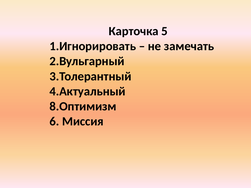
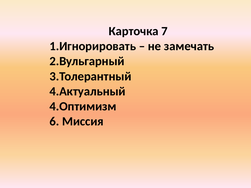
5: 5 -> 7 (165, 31)
8.Оптимизм: 8.Оптимизм -> 4.Оптимизм (83, 107)
